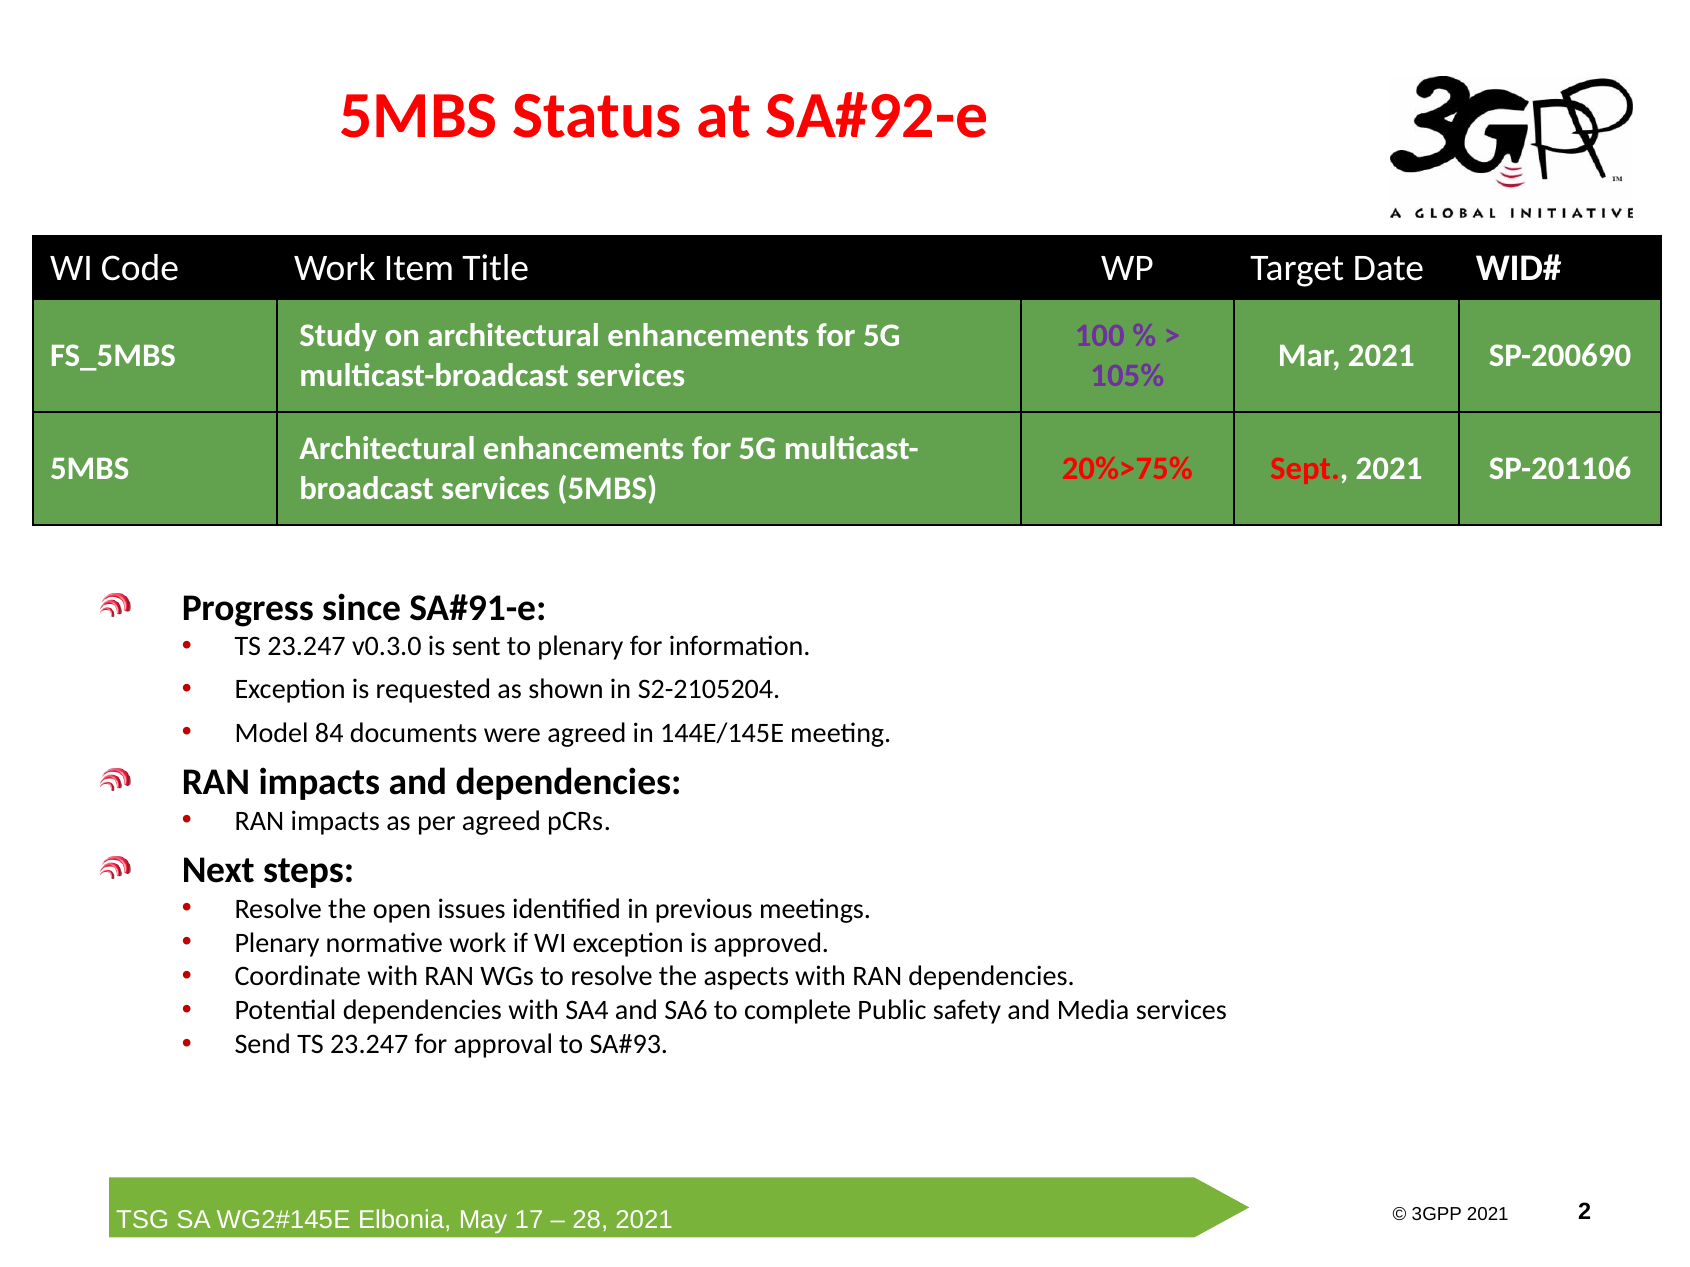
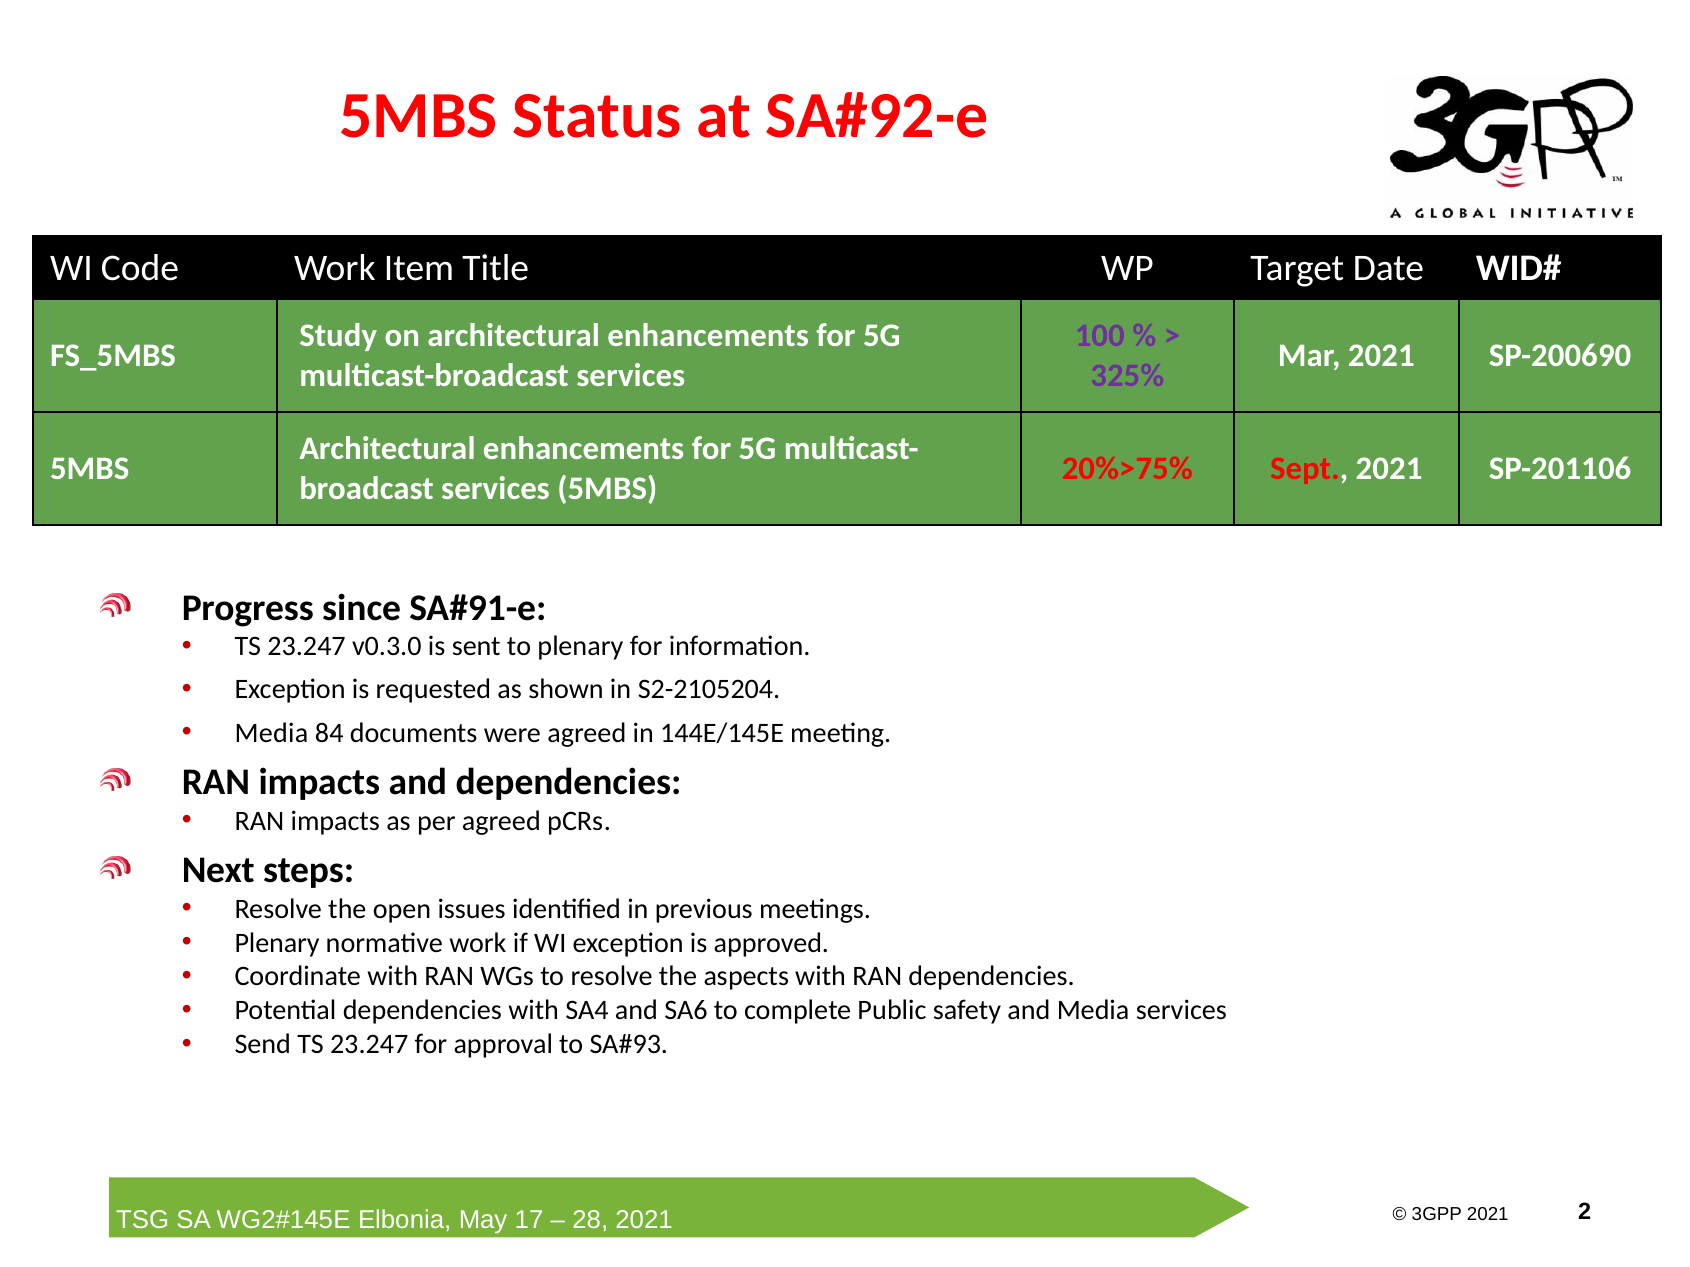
105%: 105% -> 325% (1127, 376)
Model: Model -> Media (271, 733)
